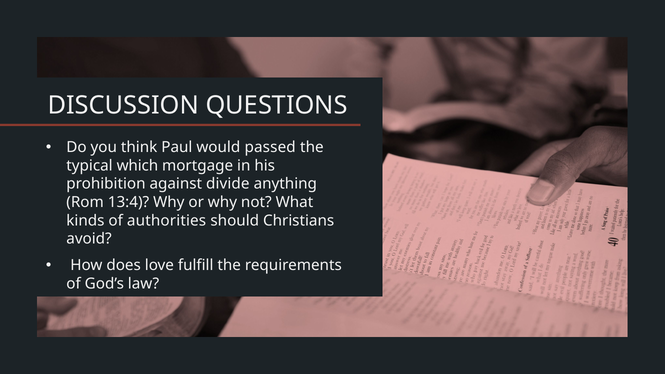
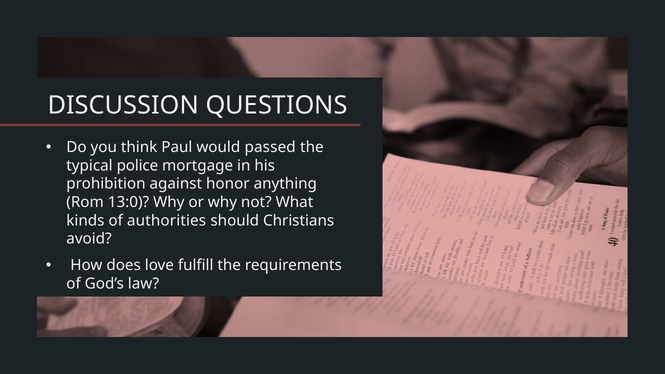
which: which -> police (137, 166)
divide: divide -> honor (228, 184)
13:4: 13:4 -> 13:0 (128, 202)
